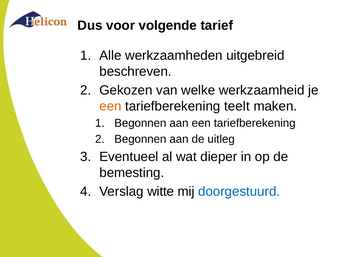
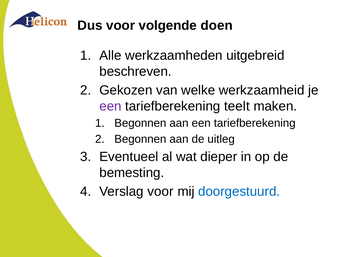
tarief: tarief -> doen (217, 25)
een colour: orange -> purple (110, 106)
Verslag witte: witte -> voor (161, 191)
